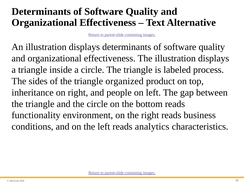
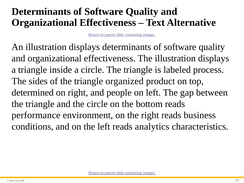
inheritance: inheritance -> determined (33, 93)
functionality: functionality -> performance (36, 115)
